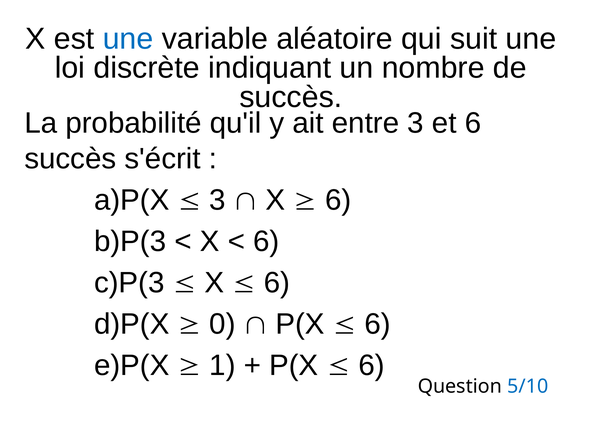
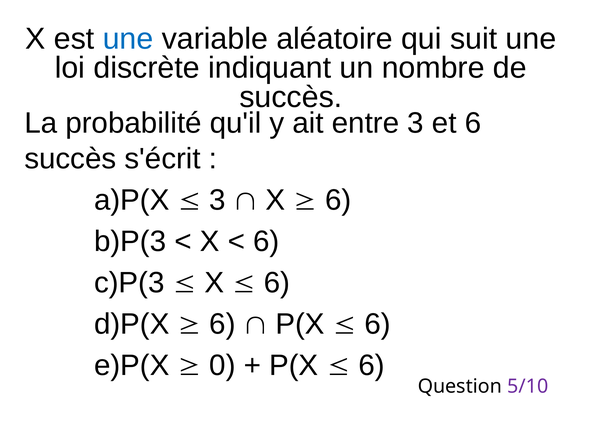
0: 0 -> 6 (222, 324)
1: 1 -> 0 (222, 366)
5/10 colour: blue -> purple (528, 387)
